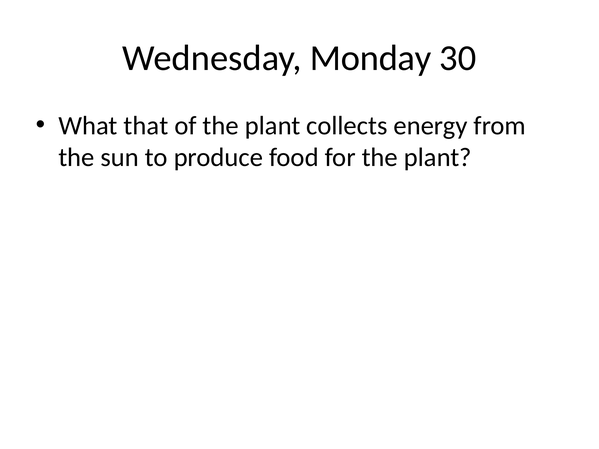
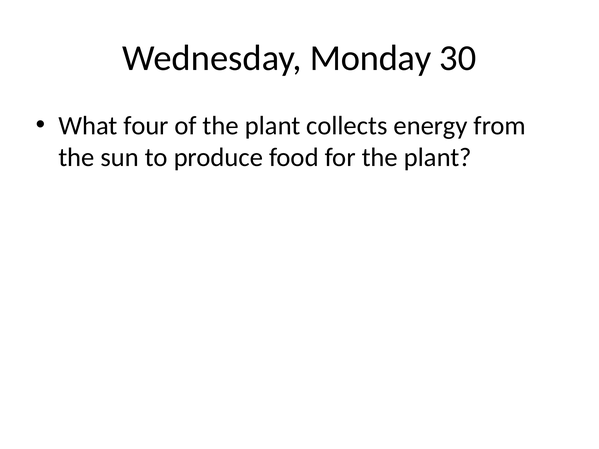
that: that -> four (146, 126)
